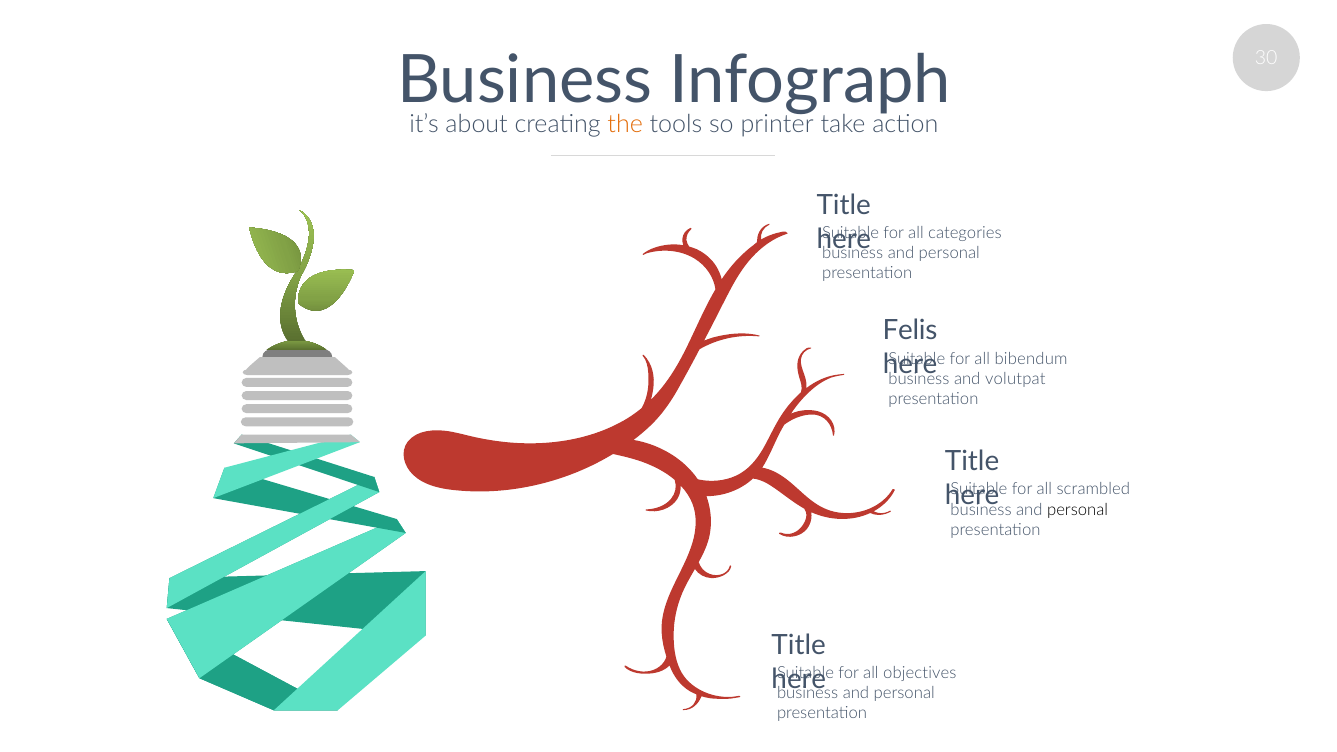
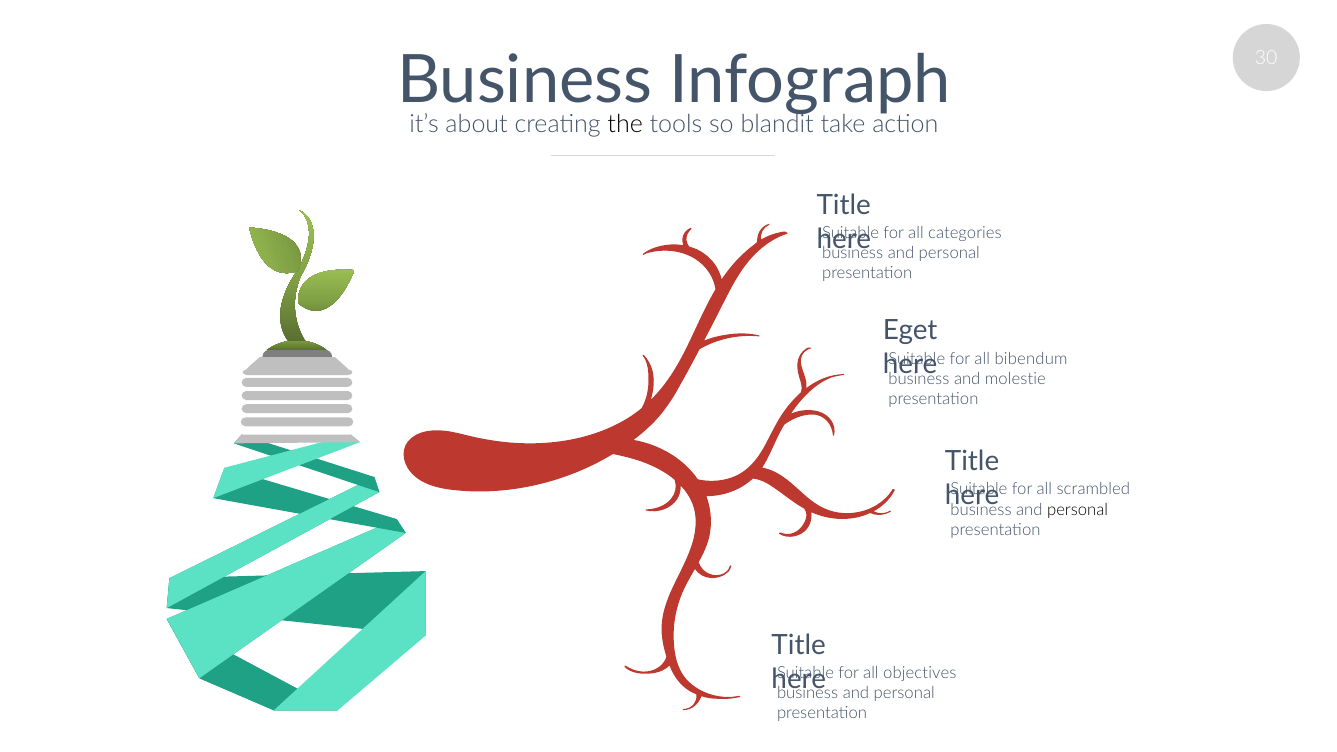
the colour: orange -> black (625, 125)
printer: printer -> blandit (777, 125)
Felis: Felis -> Eget (910, 331)
volutpat: volutpat -> molestie (1015, 379)
